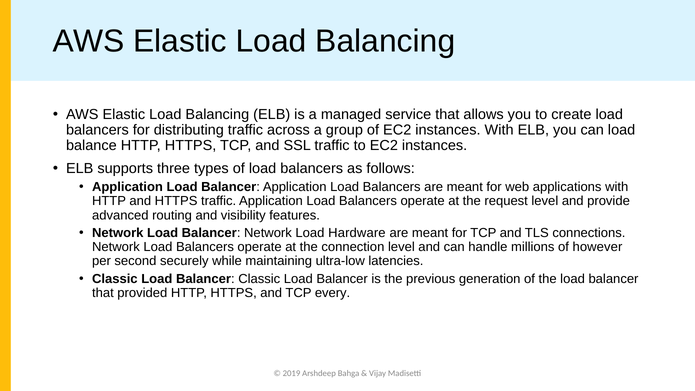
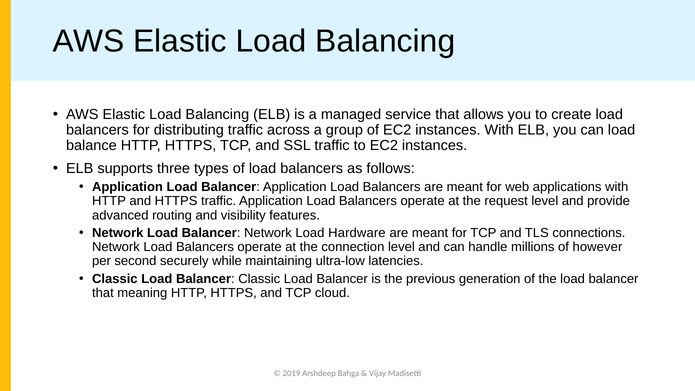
provided: provided -> meaning (142, 293)
every: every -> cloud (332, 293)
